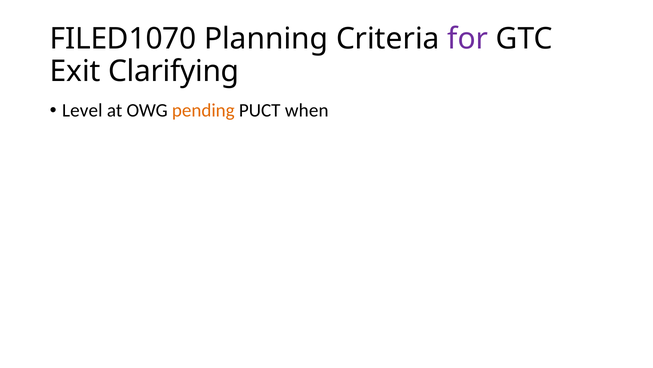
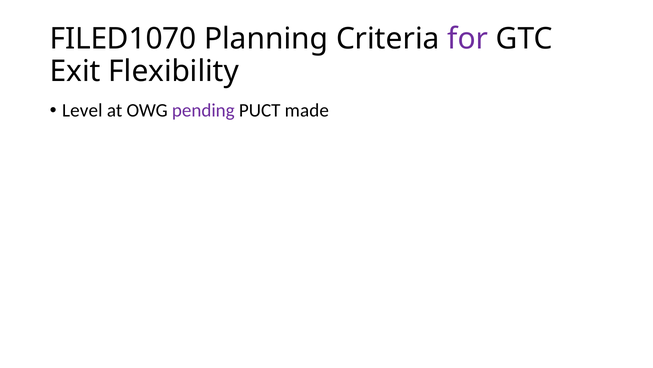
Clarifying: Clarifying -> Flexibility (174, 71)
pending colour: orange -> purple (203, 110)
when: when -> made (307, 110)
